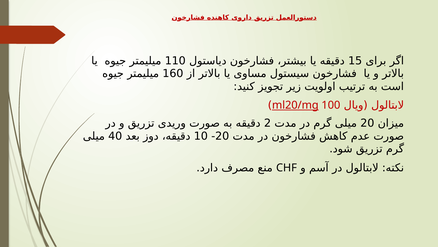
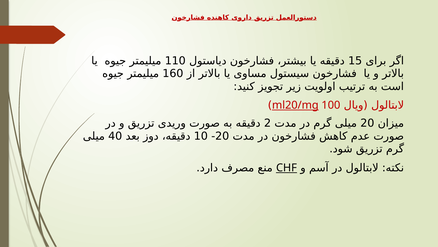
CHF underline: none -> present (287, 167)
